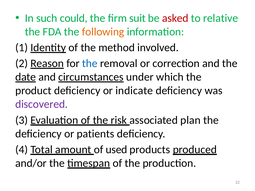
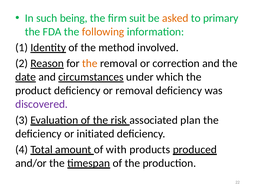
could: could -> being (74, 18)
asked colour: red -> orange (175, 18)
relative: relative -> primary (221, 18)
the colour: blue -> orange (90, 64)
or indicate: indicate -> removal (134, 91)
patients: patients -> initiated (96, 134)
used: used -> with (116, 150)
